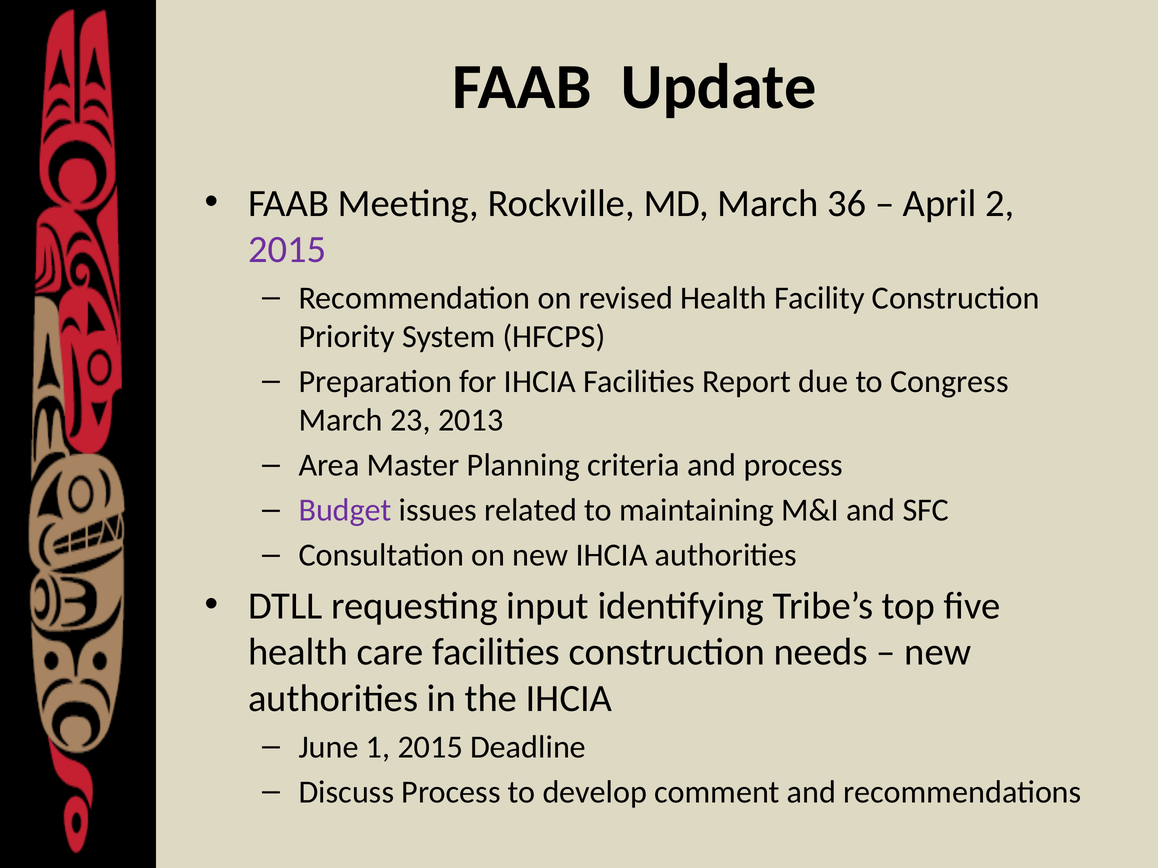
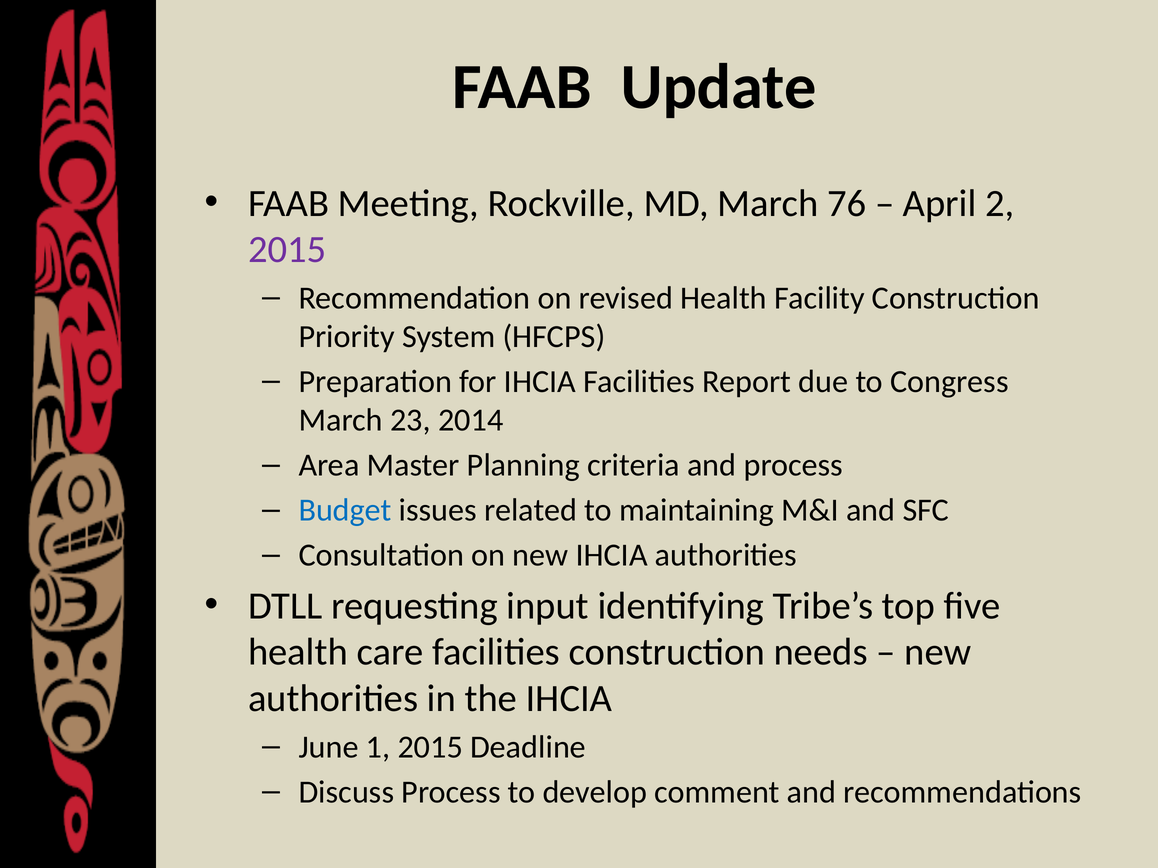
36: 36 -> 76 (847, 203)
2013: 2013 -> 2014 (471, 420)
Budget colour: purple -> blue (345, 511)
